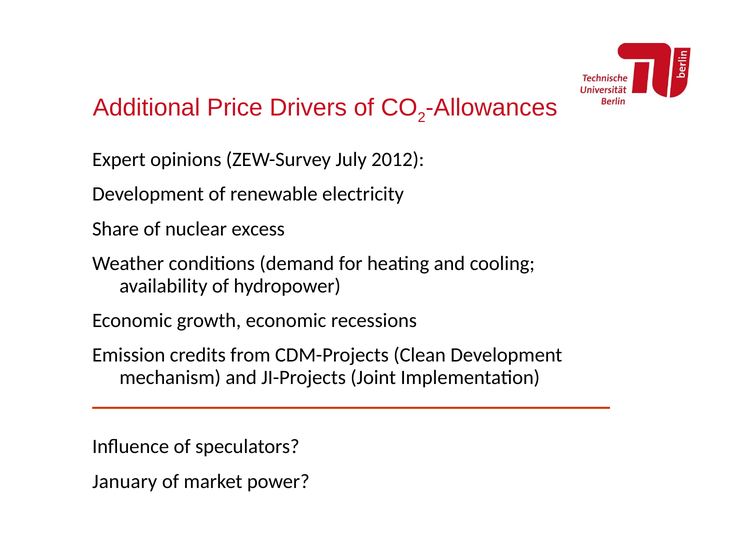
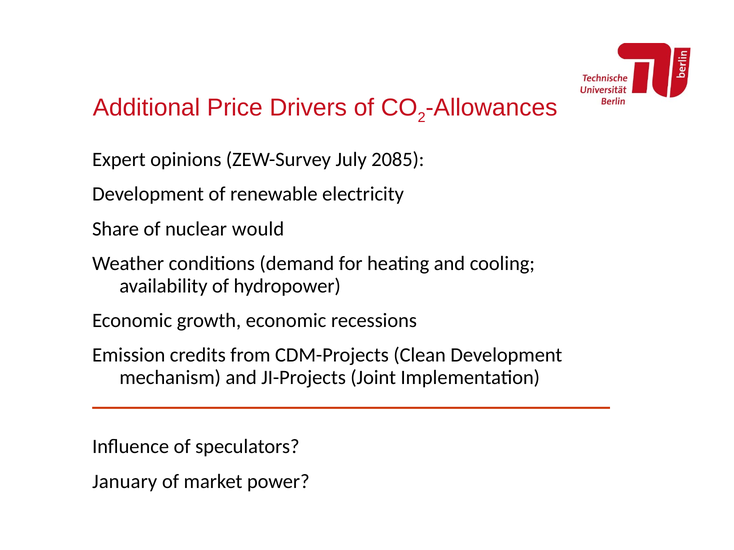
2012: 2012 -> 2085 (398, 160)
excess: excess -> would (258, 229)
